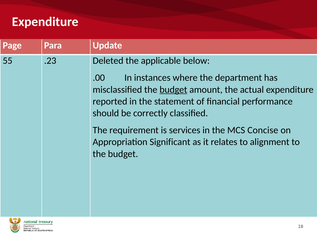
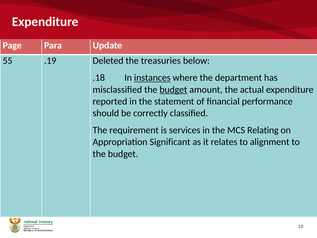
.23: .23 -> .19 (50, 61)
applicable: applicable -> treasuries (161, 61)
.00: .00 -> .18 (99, 78)
instances underline: none -> present (152, 78)
Concise: Concise -> Relating (263, 130)
